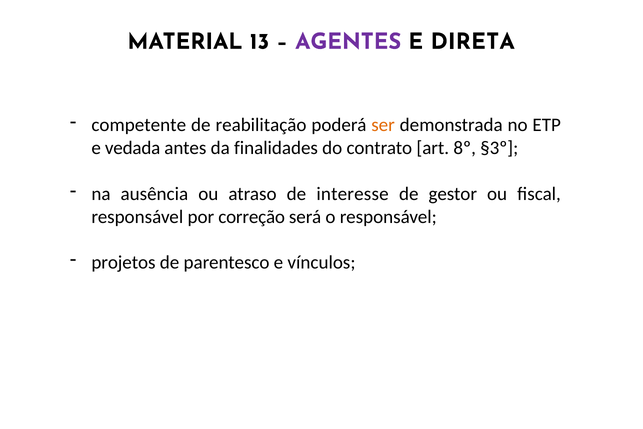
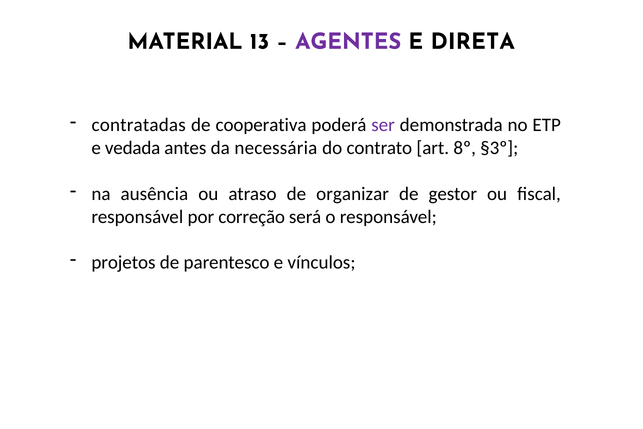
competente: competente -> contratadas (139, 125)
reabilitação: reabilitação -> cooperativa (261, 125)
ser colour: orange -> purple (383, 125)
finalidades: finalidades -> necessária (276, 148)
interesse: interesse -> organizar (353, 194)
